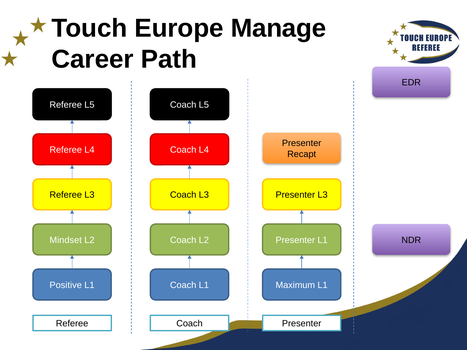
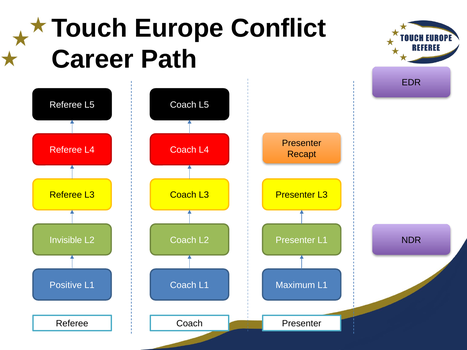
Manage: Manage -> Conflict (278, 28)
Mindset: Mindset -> Invisible (66, 240)
